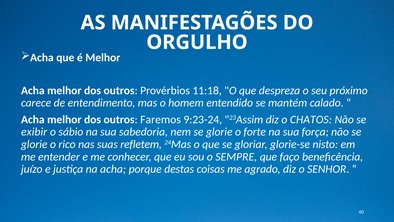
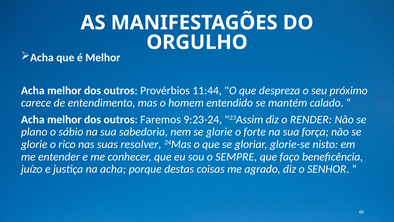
11:18: 11:18 -> 11:44 (207, 90)
CHATOS: CHATOS -> RENDER (311, 119)
exibir: exibir -> plano (34, 132)
refletem: refletem -> resolver (141, 144)
